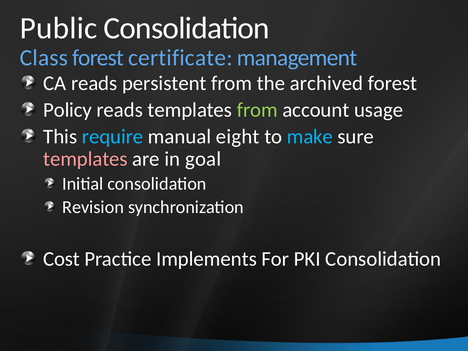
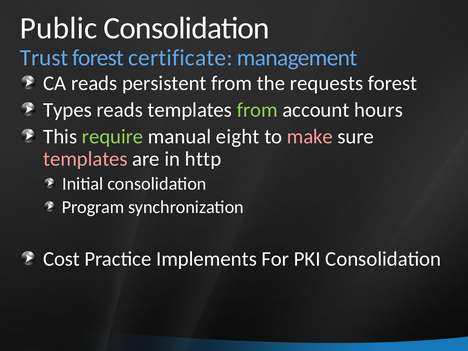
Class: Class -> Trust (44, 58)
archived: archived -> requests (326, 83)
Policy: Policy -> Types (68, 110)
usage: usage -> hours (378, 110)
require colour: light blue -> light green (113, 137)
make colour: light blue -> pink (310, 137)
goal: goal -> http (203, 159)
Revision: Revision -> Program (93, 207)
